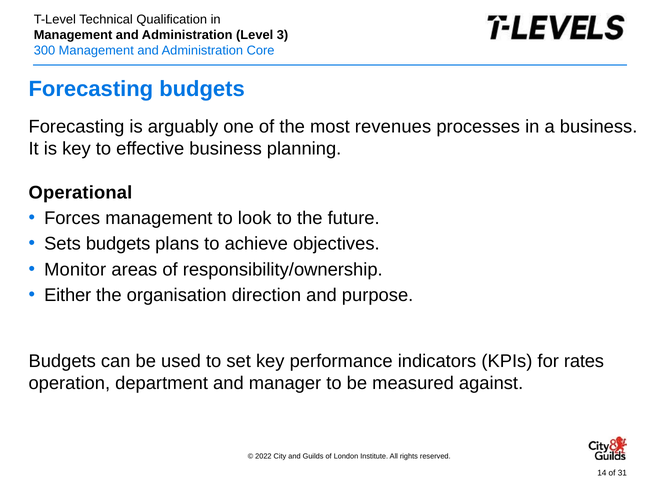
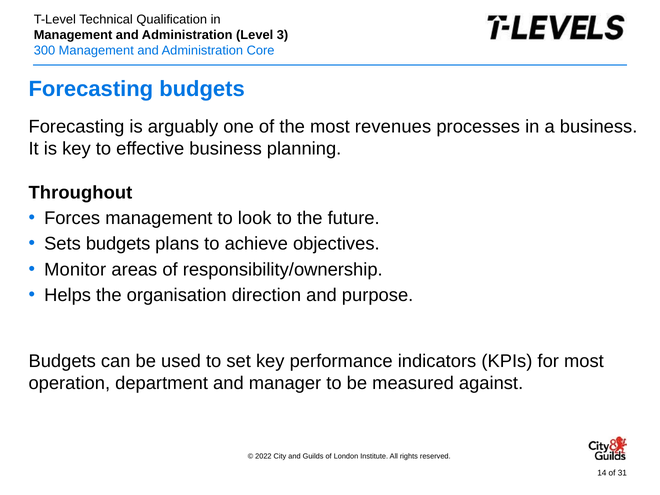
Operational: Operational -> Throughout (80, 193)
Either: Either -> Helps (68, 295)
for rates: rates -> most (584, 361)
